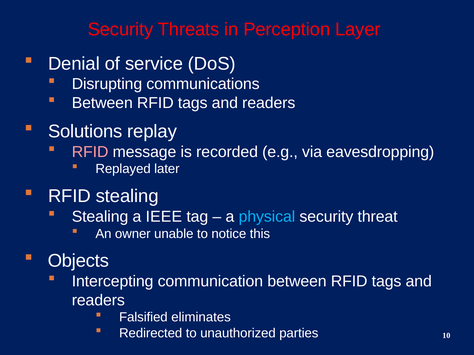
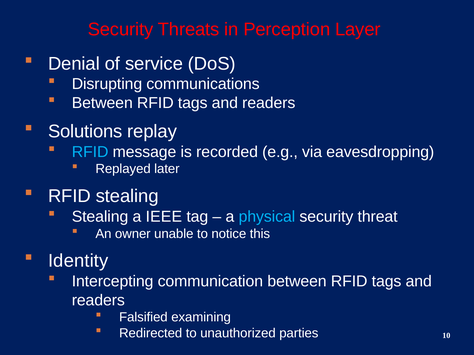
RFID colour: pink -> light blue (90, 152)
Objects: Objects -> Identity (78, 261)
eliminates: eliminates -> examining (201, 318)
